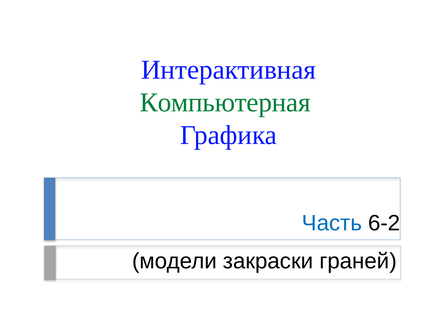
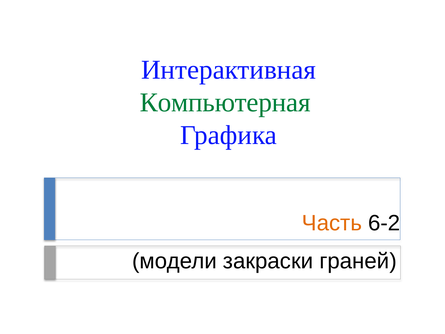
Часть colour: blue -> orange (332, 223)
